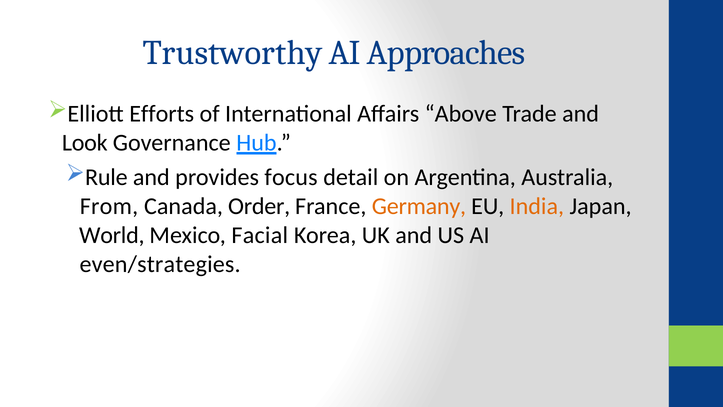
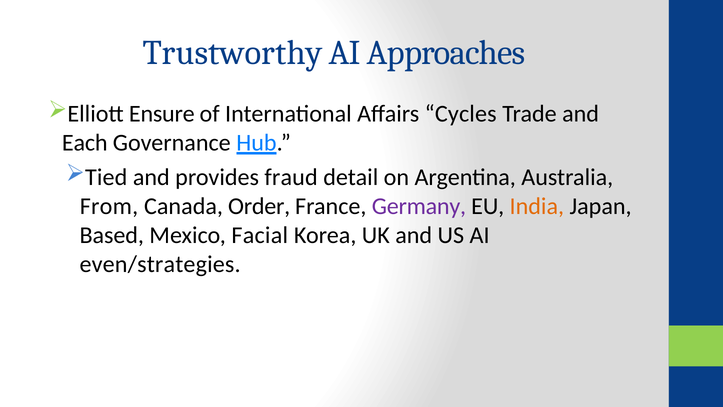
Efforts: Efforts -> Ensure (162, 114)
Above: Above -> Cycles (461, 114)
Look: Look -> Each (85, 143)
Rule: Rule -> Tied (106, 177)
focus: focus -> fraud (291, 177)
Germany colour: orange -> purple (419, 206)
World: World -> Based (112, 235)
